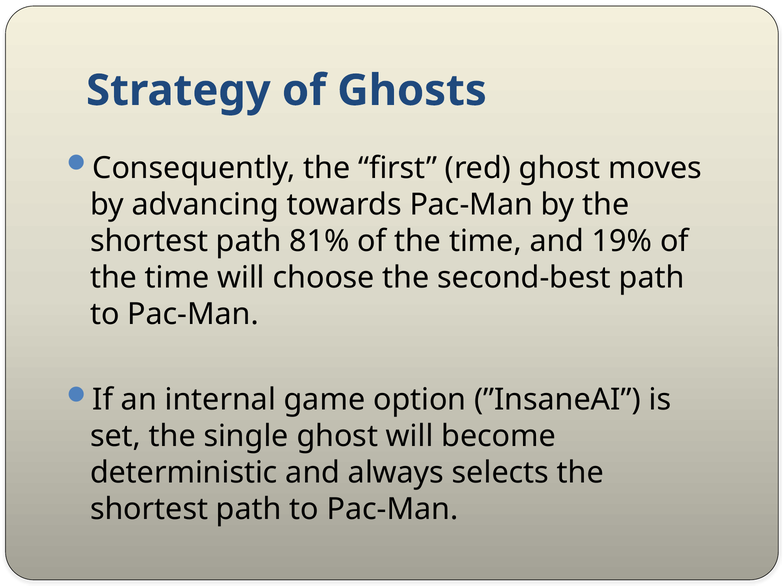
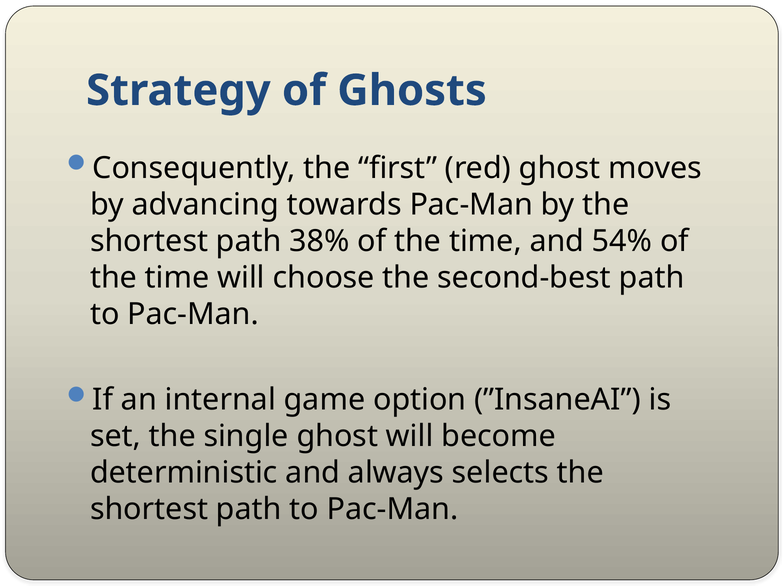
81%: 81% -> 38% (320, 241)
19%: 19% -> 54% (622, 241)
